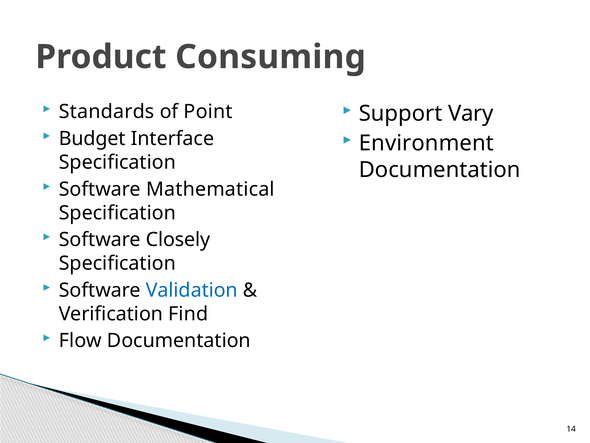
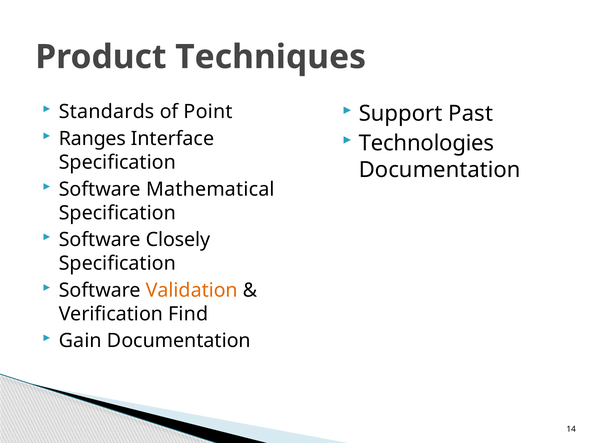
Consuming: Consuming -> Techniques (271, 57)
Vary: Vary -> Past (471, 113)
Budget: Budget -> Ranges (92, 139)
Environment: Environment -> Technologies (427, 143)
Validation colour: blue -> orange (192, 290)
Flow: Flow -> Gain (80, 340)
